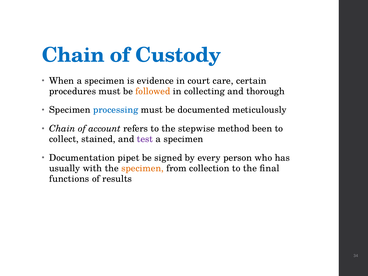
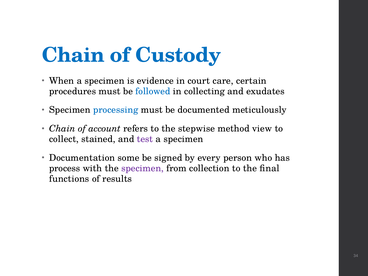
followed colour: orange -> blue (153, 91)
thorough: thorough -> exudates (265, 91)
been: been -> view (262, 129)
pipet: pipet -> some (129, 158)
usually: usually -> process (65, 168)
specimen colour: orange -> purple (143, 168)
